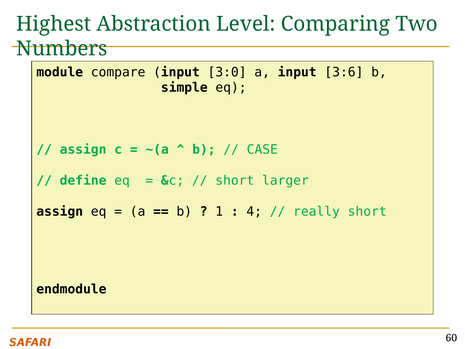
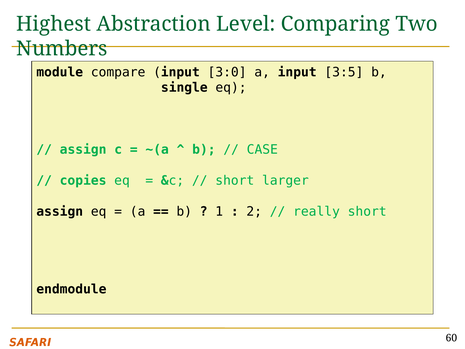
3:6: 3:6 -> 3:5 (344, 72)
simple: simple -> single (184, 88)
define: define -> copies (83, 181)
4: 4 -> 2 (254, 212)
